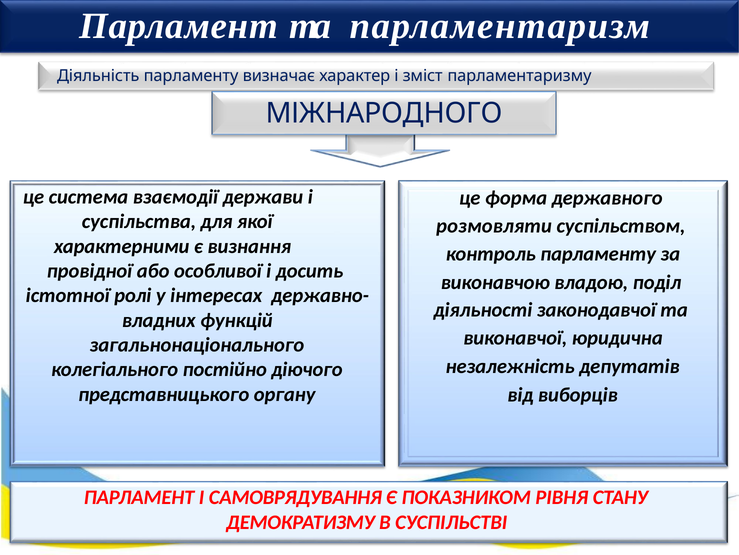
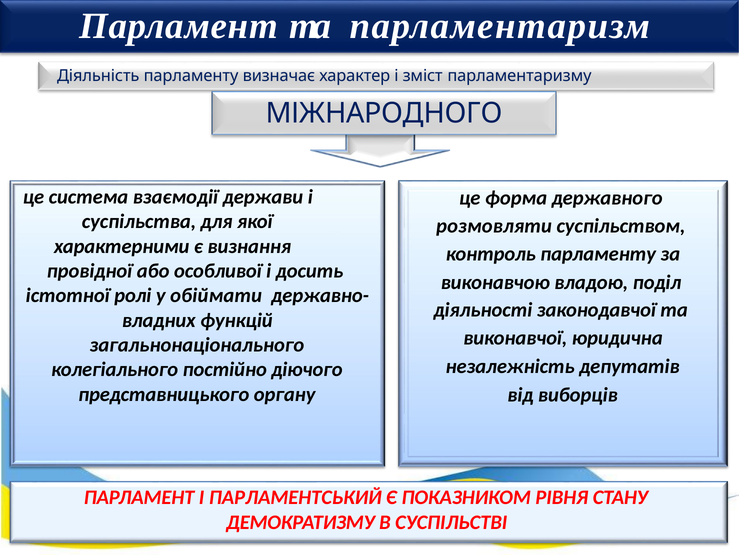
інтересах: інтересах -> обіймати (216, 295)
САМОВРЯДУВАННЯ: САМОВРЯДУВАННЯ -> ПАРЛАМЕНТСЬКИЙ (295, 497)
